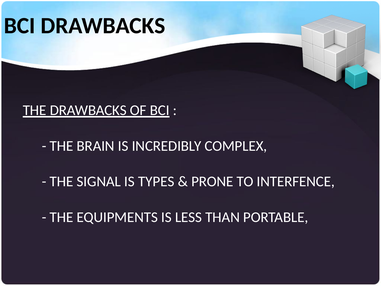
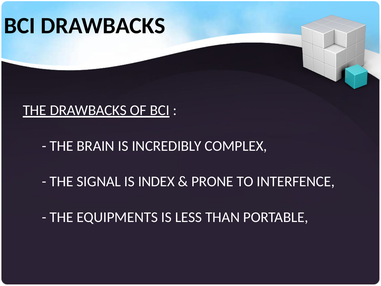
TYPES: TYPES -> INDEX (156, 181)
